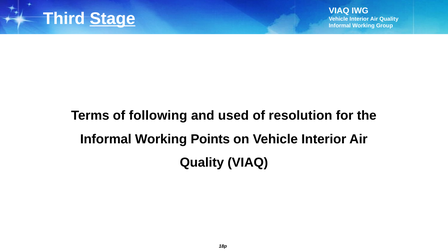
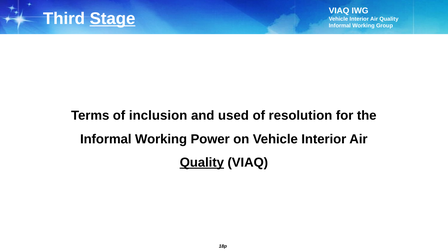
following: following -> inclusion (158, 115)
Points: Points -> Power (210, 139)
Quality underline: none -> present (202, 163)
